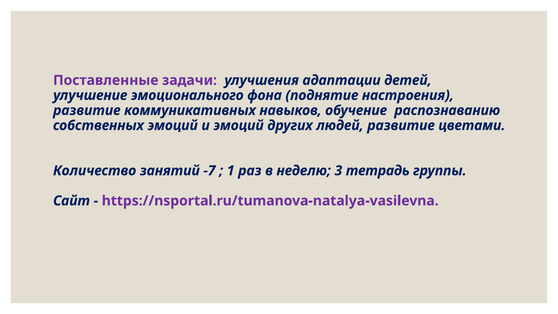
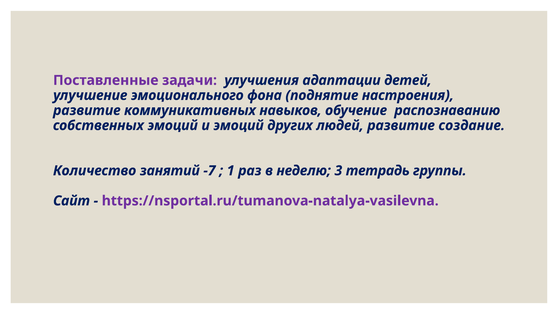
цветами: цветами -> создание (472, 125)
